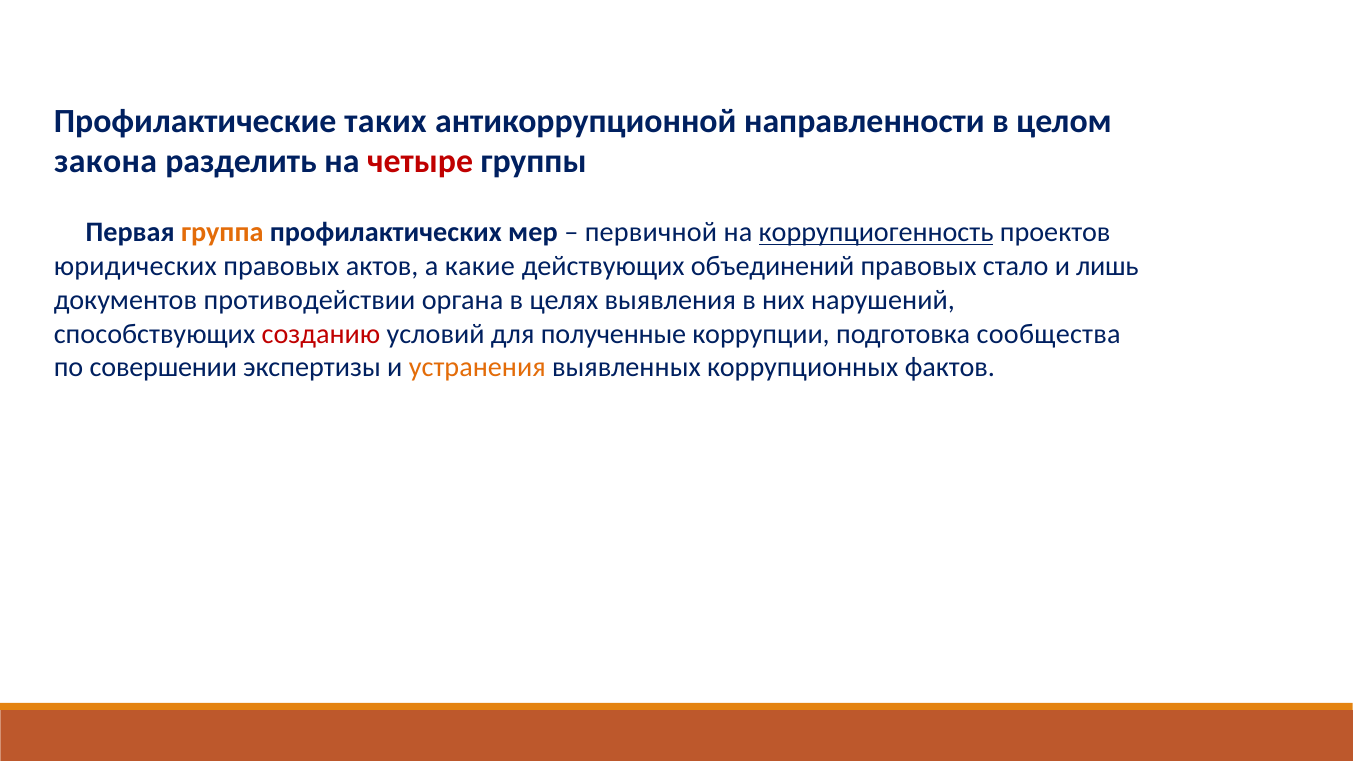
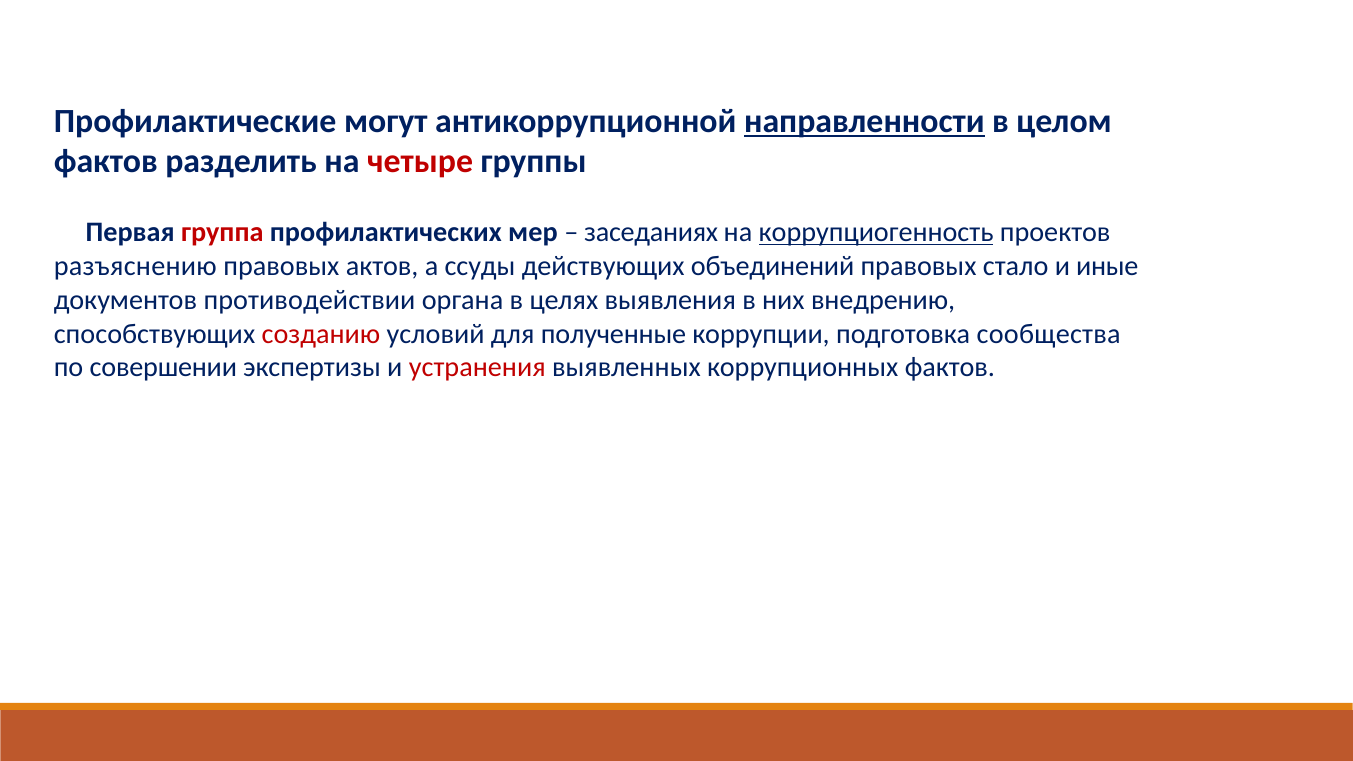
таких: таких -> могут (386, 121)
направленности underline: none -> present (864, 121)
закона: закона -> фактов (106, 162)
группа colour: orange -> red (222, 232)
первичной: первичной -> заседаниях (651, 232)
юридических: юридических -> разъяснению (135, 266)
какие: какие -> ссуды (480, 266)
лишь: лишь -> иные (1107, 266)
нарушений: нарушений -> внедрению (883, 300)
устранения colour: orange -> red (477, 368)
